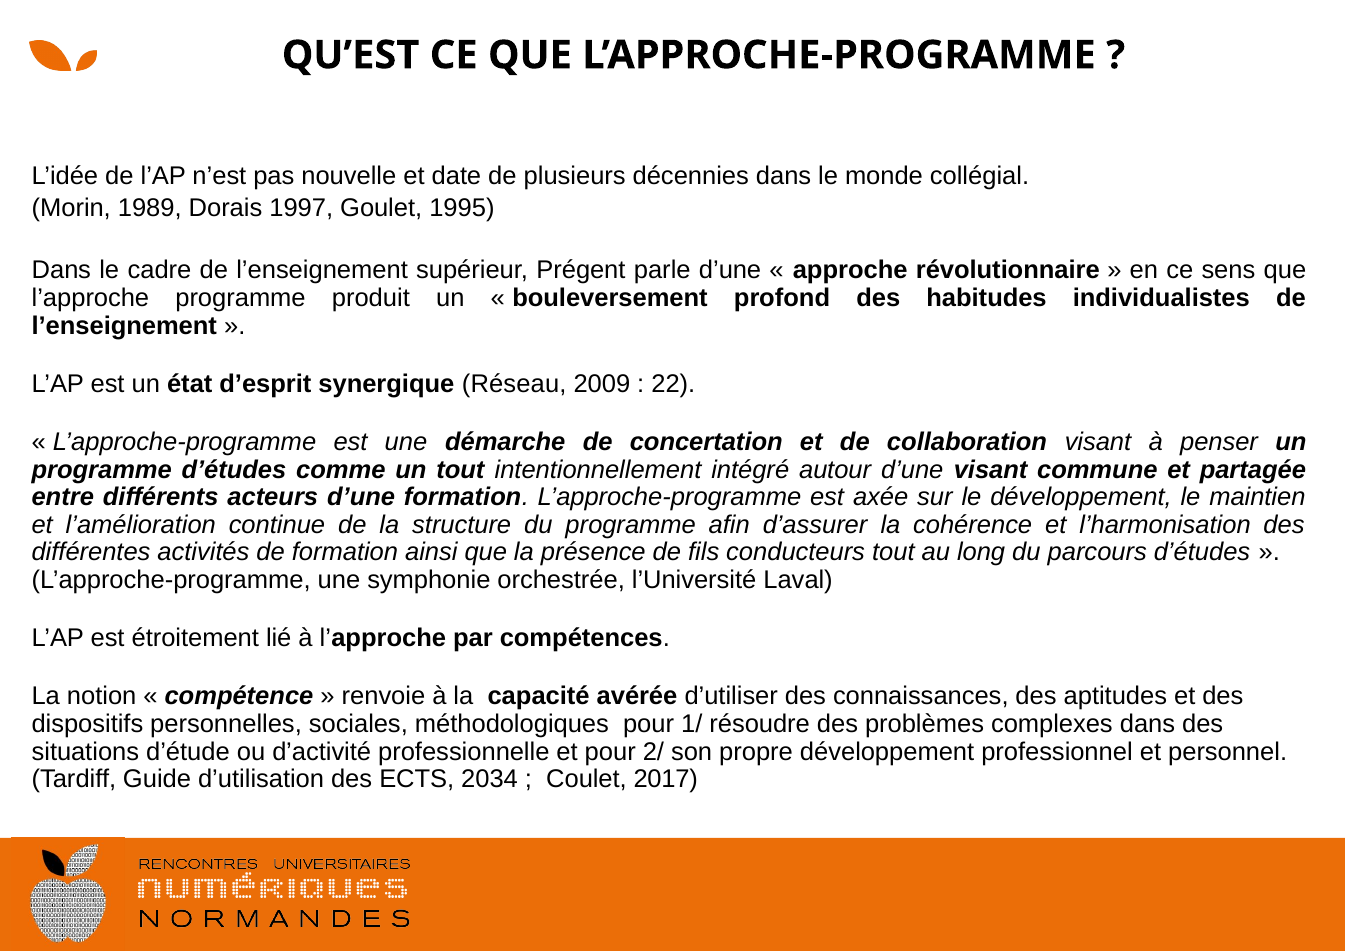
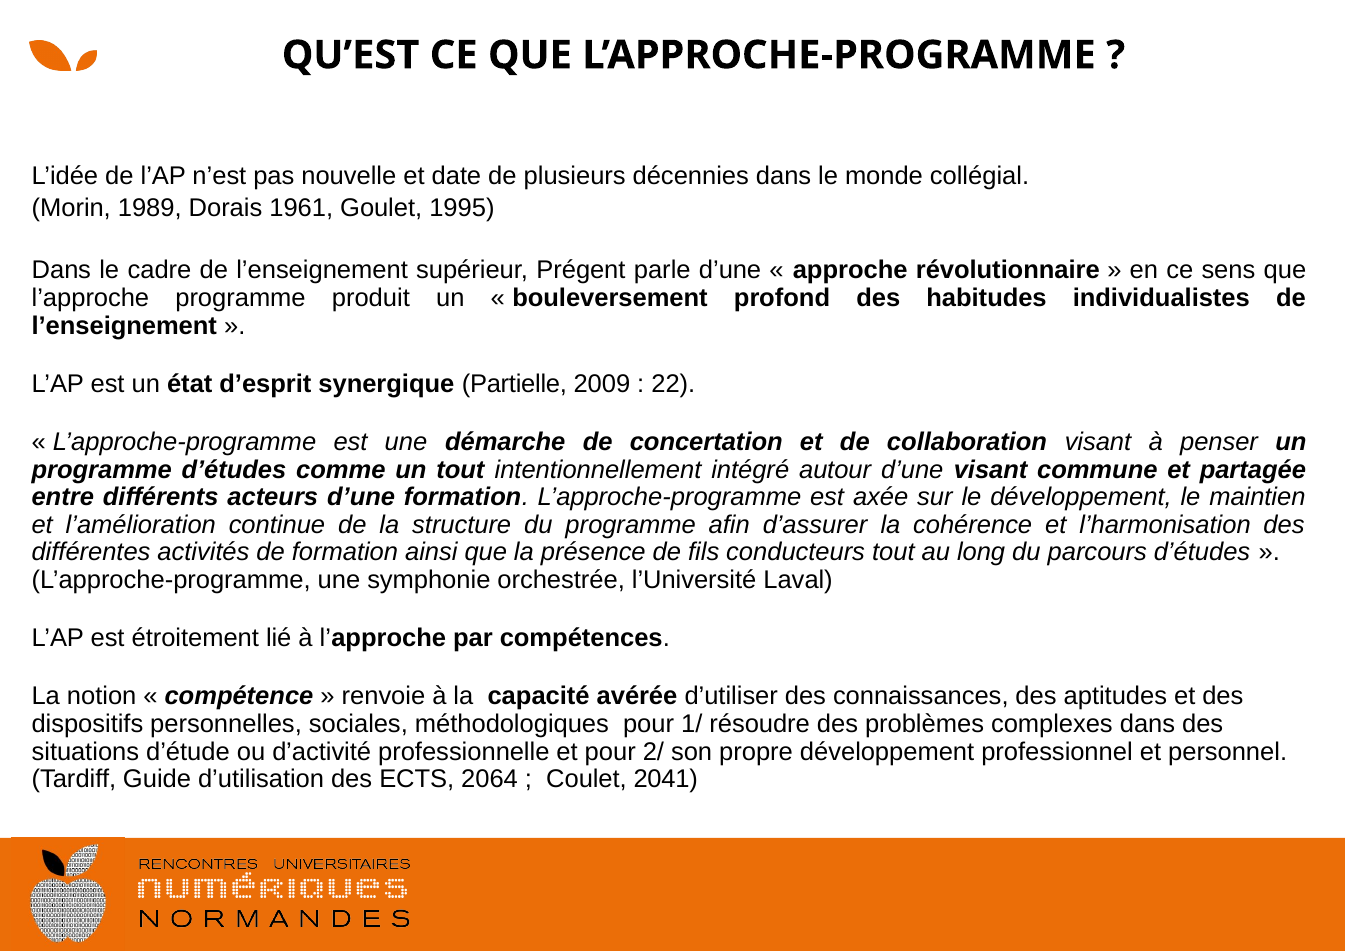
1997: 1997 -> 1961 (301, 208)
Réseau: Réseau -> Partielle (514, 384)
2034: 2034 -> 2064 (490, 779)
2017: 2017 -> 2041 (666, 779)
